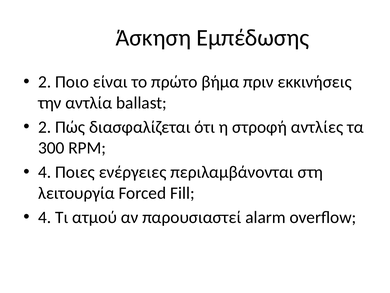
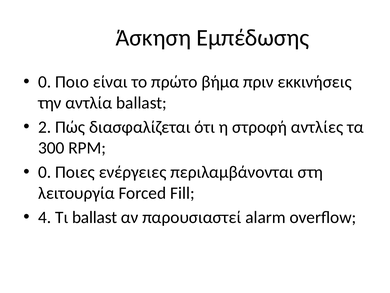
2: 2 -> 0 (45, 82)
4: 4 -> 0 (45, 172)
Τι ατμού: ατμού -> ballast (95, 217)
